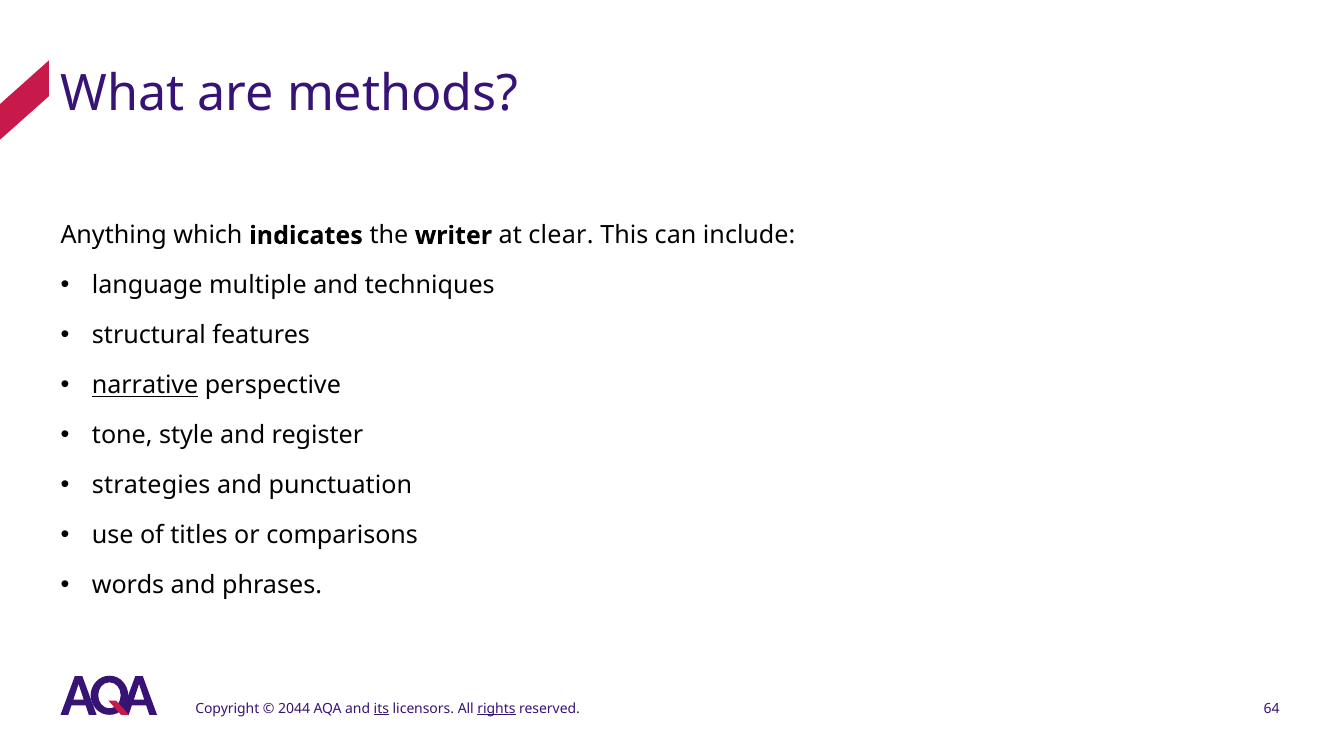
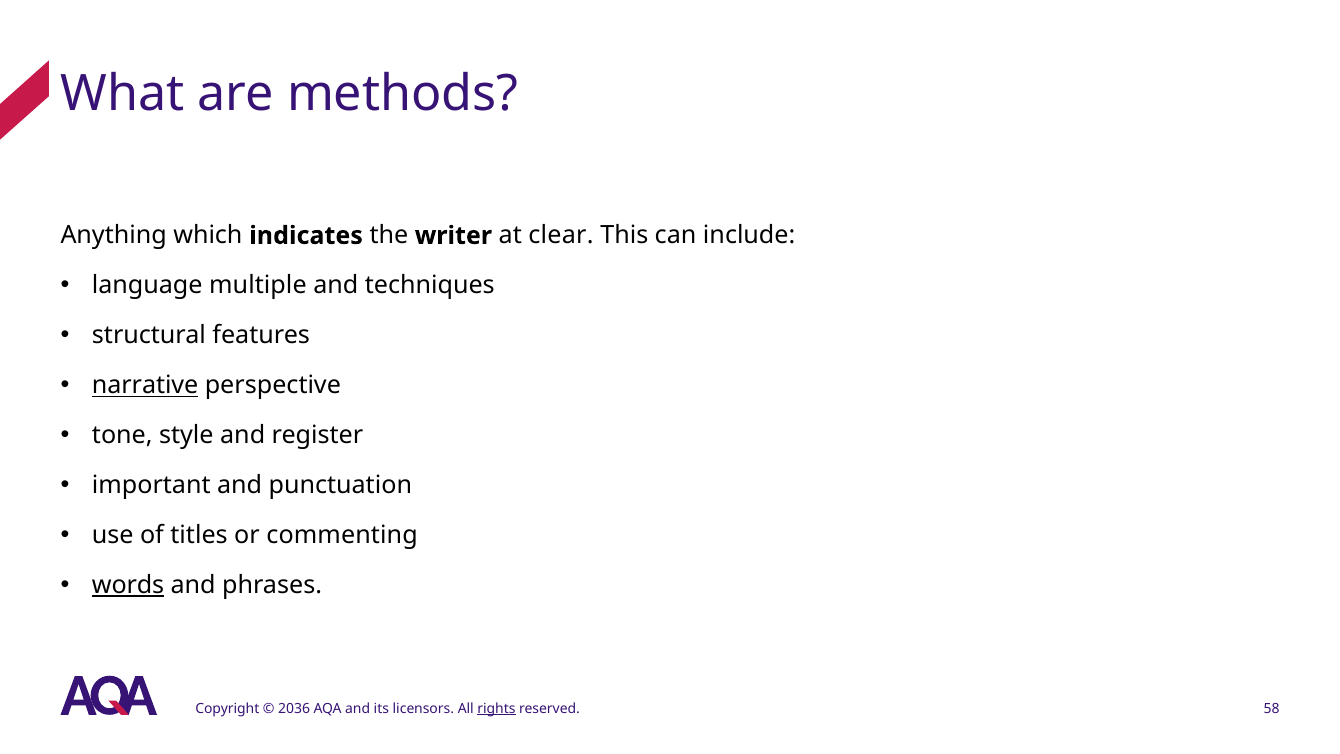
strategies: strategies -> important (151, 485)
comparisons: comparisons -> commenting (342, 535)
words underline: none -> present (128, 585)
2044: 2044 -> 2036 (294, 709)
its underline: present -> none (381, 709)
64: 64 -> 58 (1272, 709)
